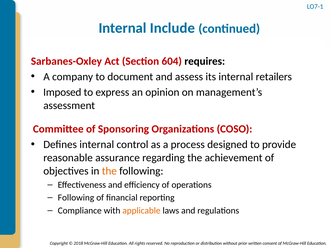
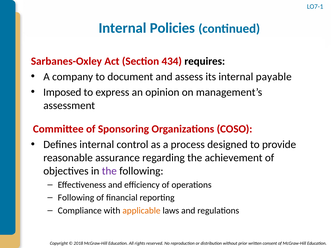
Include: Include -> Policies (172, 28)
604: 604 -> 434 (172, 61)
retailers: retailers -> payable (274, 77)
the colour: orange -> purple (109, 171)
